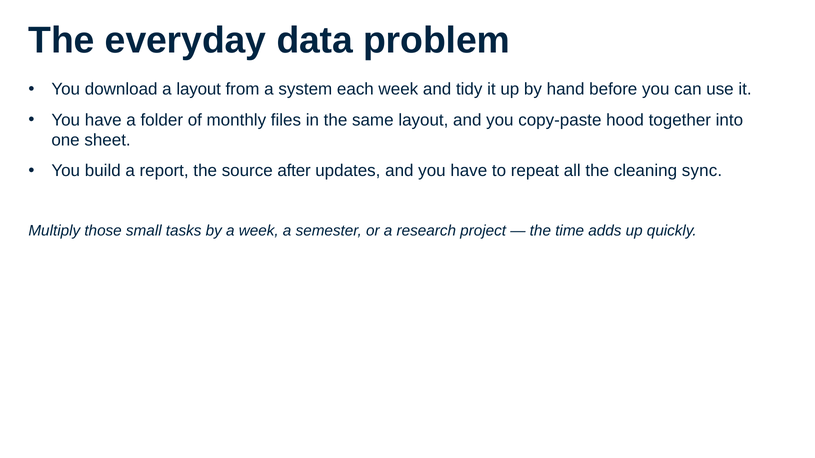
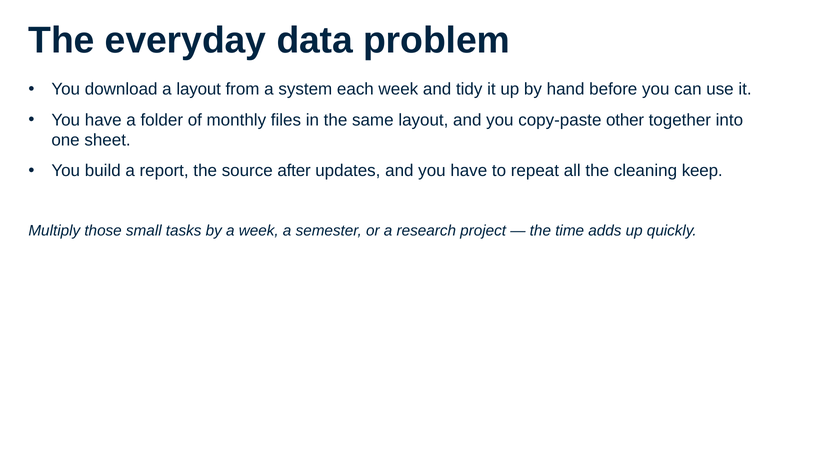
hood: hood -> other (625, 120)
sync: sync -> keep (702, 171)
